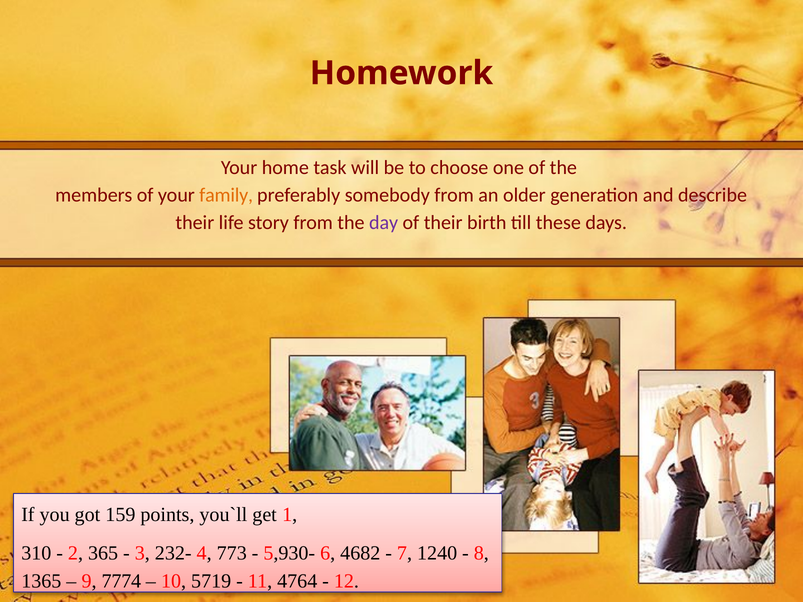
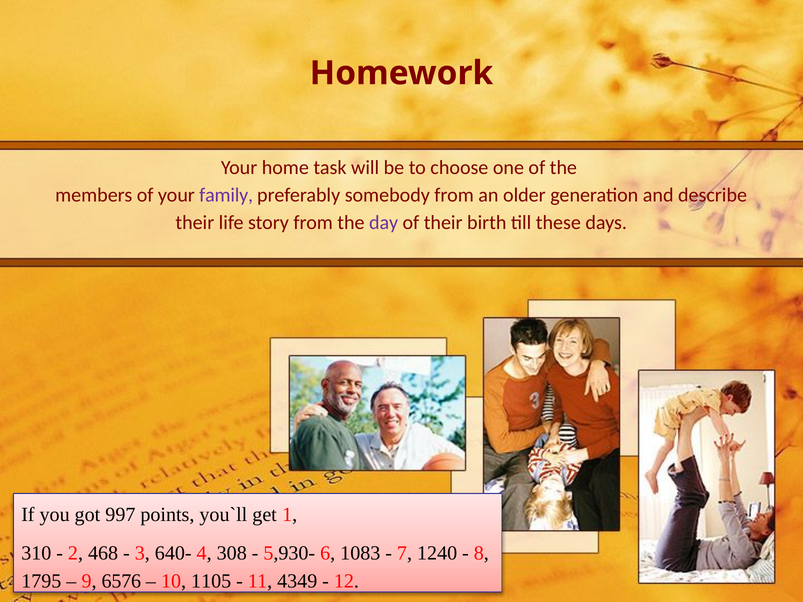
family colour: orange -> purple (226, 195)
159: 159 -> 997 (120, 515)
365: 365 -> 468 (103, 554)
232-: 232- -> 640- (173, 554)
773: 773 -> 308 (232, 554)
4682: 4682 -> 1083 (360, 554)
1365: 1365 -> 1795 (41, 581)
7774: 7774 -> 6576 (121, 581)
5719: 5719 -> 1105 (211, 581)
4764: 4764 -> 4349 (297, 581)
